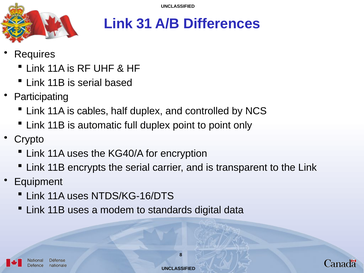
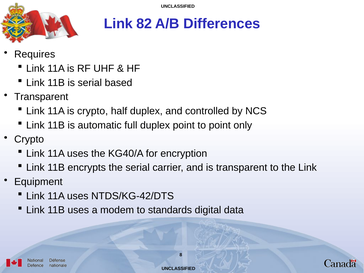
31: 31 -> 82 (144, 24)
Participating: Participating -> Transparent (41, 97)
is cables: cables -> crypto (93, 111)
NTDS/KG-16/DTS: NTDS/KG-16/DTS -> NTDS/KG-42/DTS (133, 196)
